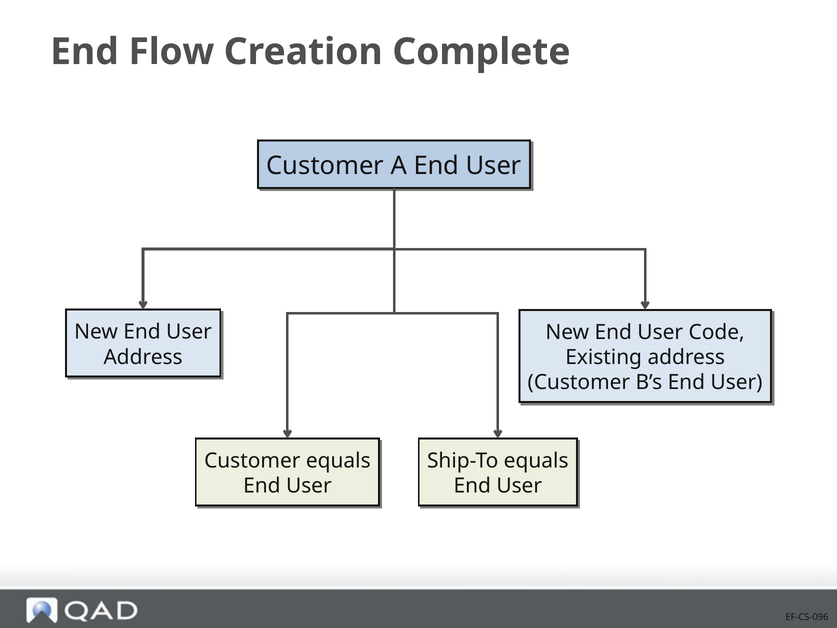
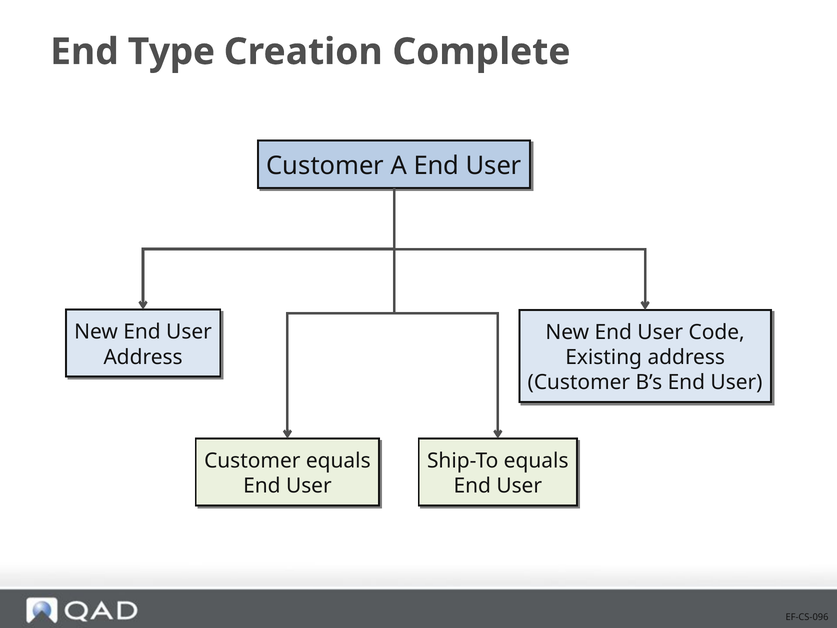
Flow: Flow -> Type (171, 52)
